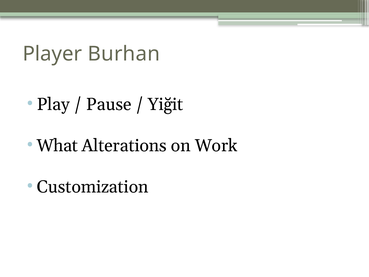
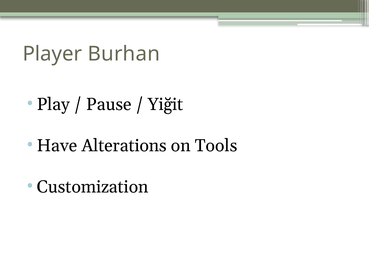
What: What -> Have (57, 145)
Work: Work -> Tools (216, 145)
